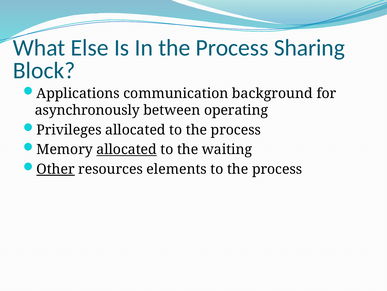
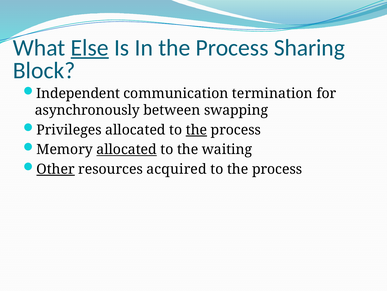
Else underline: none -> present (90, 48)
Applications: Applications -> Independent (78, 93)
background: background -> termination (272, 93)
operating: operating -> swapping (236, 110)
the underline: none -> present (196, 130)
elements: elements -> acquired (177, 169)
